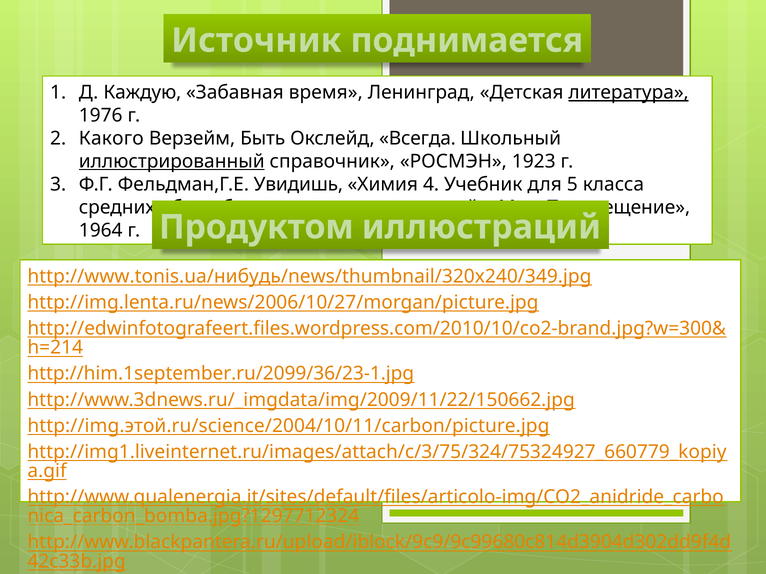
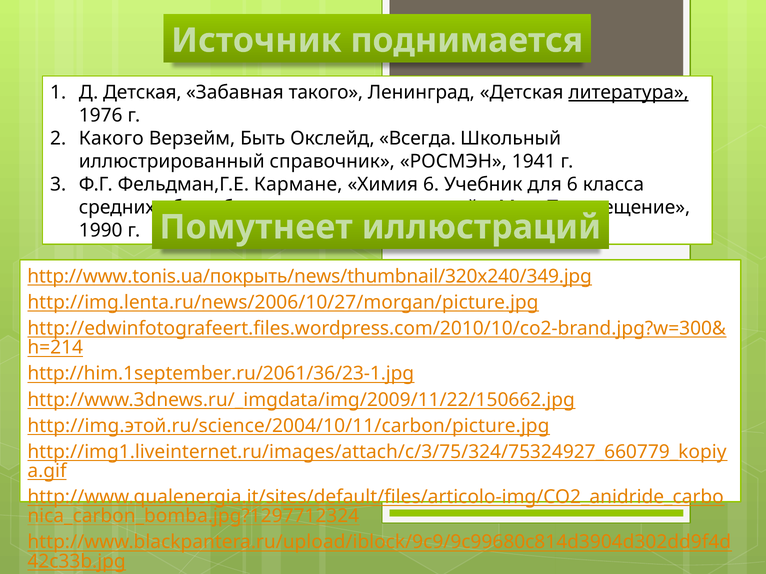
Д Каждую: Каждую -> Детская (142, 93)
время: время -> такого (326, 93)
иллюстрированный underline: present -> none (172, 162)
1923: 1923 -> 1941 (534, 162)
Увидишь: Увидишь -> Кармане (298, 185)
Химия 4: 4 -> 6 (431, 185)
для 5: 5 -> 6 (572, 185)
1964: 1964 -> 1990 (101, 231)
Продуктом: Продуктом -> Помутнеет (256, 227)
http://www.tonis.ua/нибудь/news/thumbnail/320x240/349.jpg: http://www.tonis.ua/нибудь/news/thumbnail/320x240/349.jpg -> http://www.tonis.ua/покрыть/news/thumbnail/320x240/349.jpg (310, 277)
http://him.1september.ru/2099/36/23-1.jpg: http://him.1september.ru/2099/36/23-1.jpg -> http://him.1september.ru/2061/36/23-1.jpg (221, 374)
